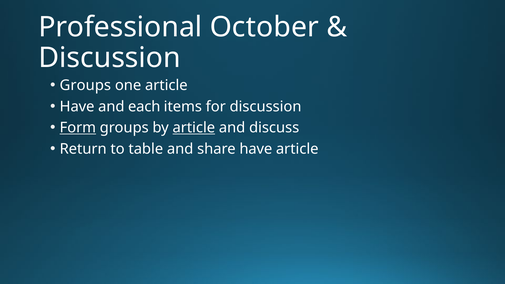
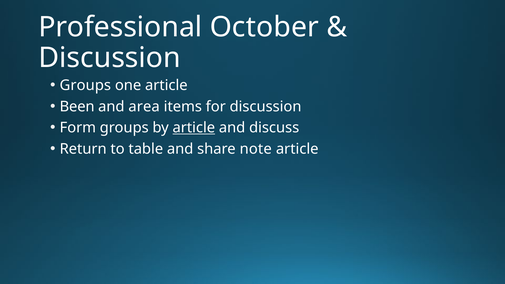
Have: Have -> Been (77, 107)
each: each -> area (144, 107)
Form underline: present -> none (78, 128)
share have: have -> note (256, 149)
